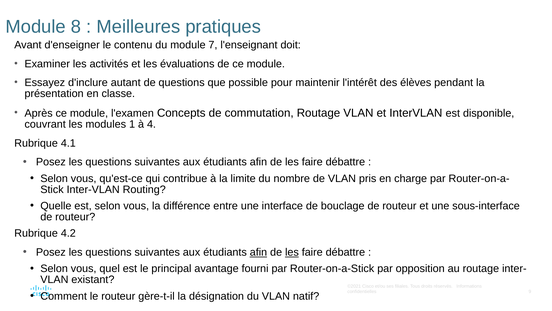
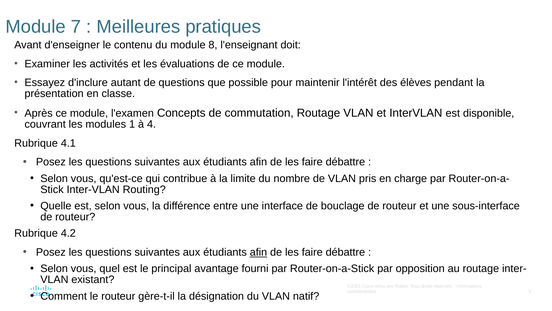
8: 8 -> 7 (76, 27)
7: 7 -> 8 (213, 45)
les underline: present -> none (292, 252)
